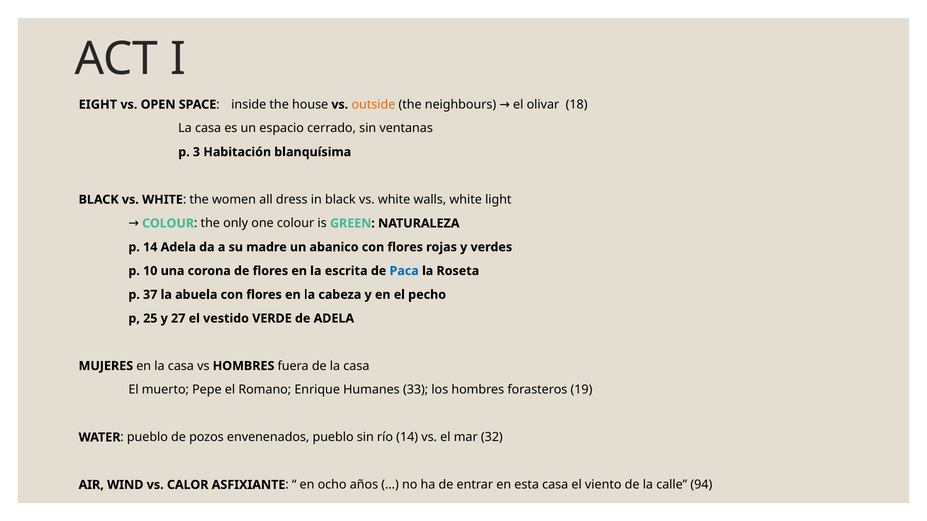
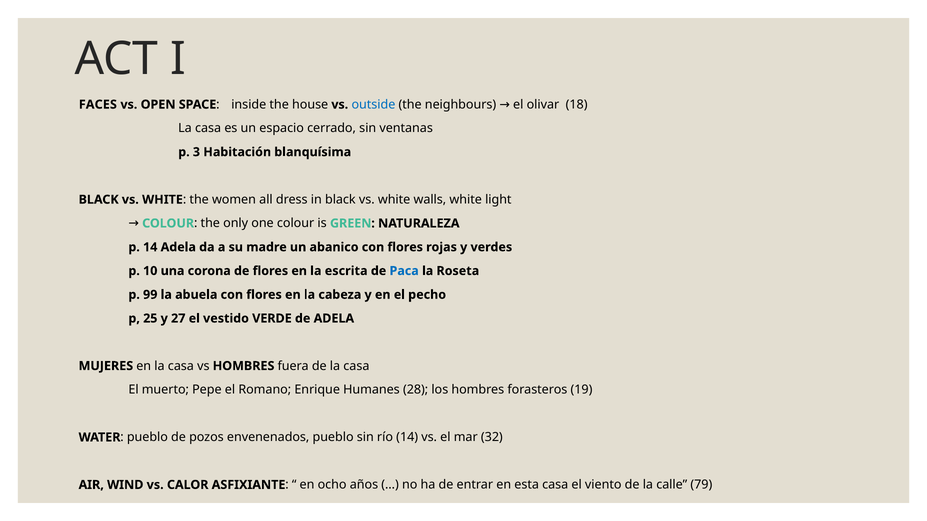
EIGHT: EIGHT -> FACES (98, 105)
outside colour: orange -> blue (373, 105)
37: 37 -> 99 (150, 295)
33: 33 -> 28 (416, 390)
94: 94 -> 79 (701, 485)
